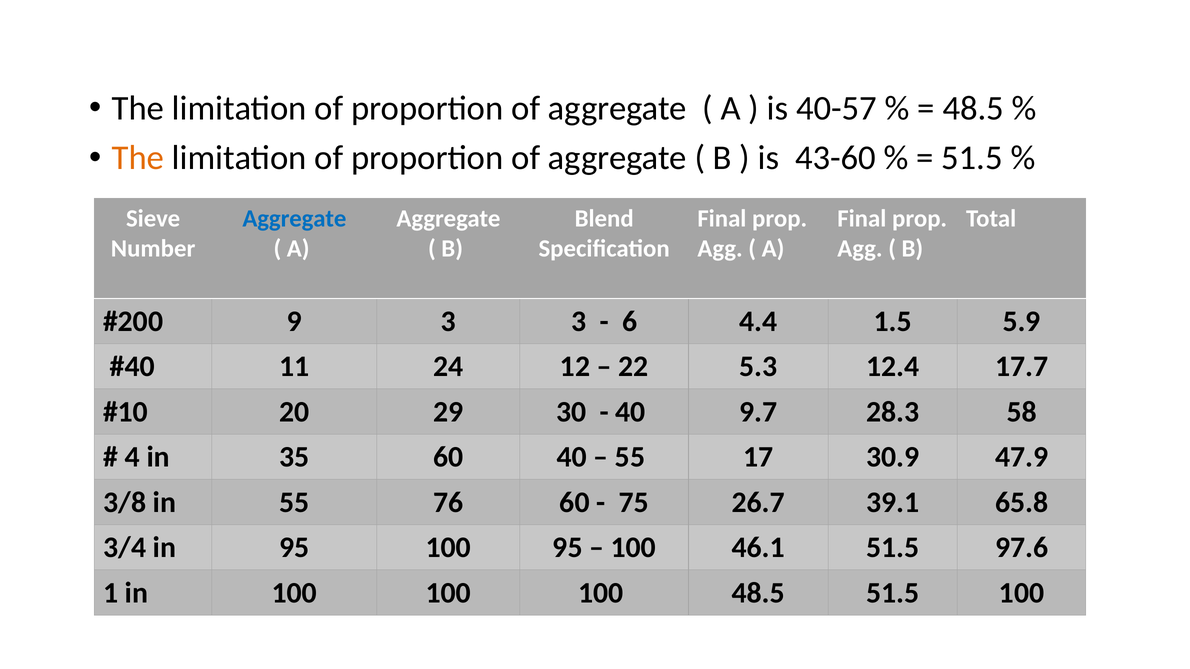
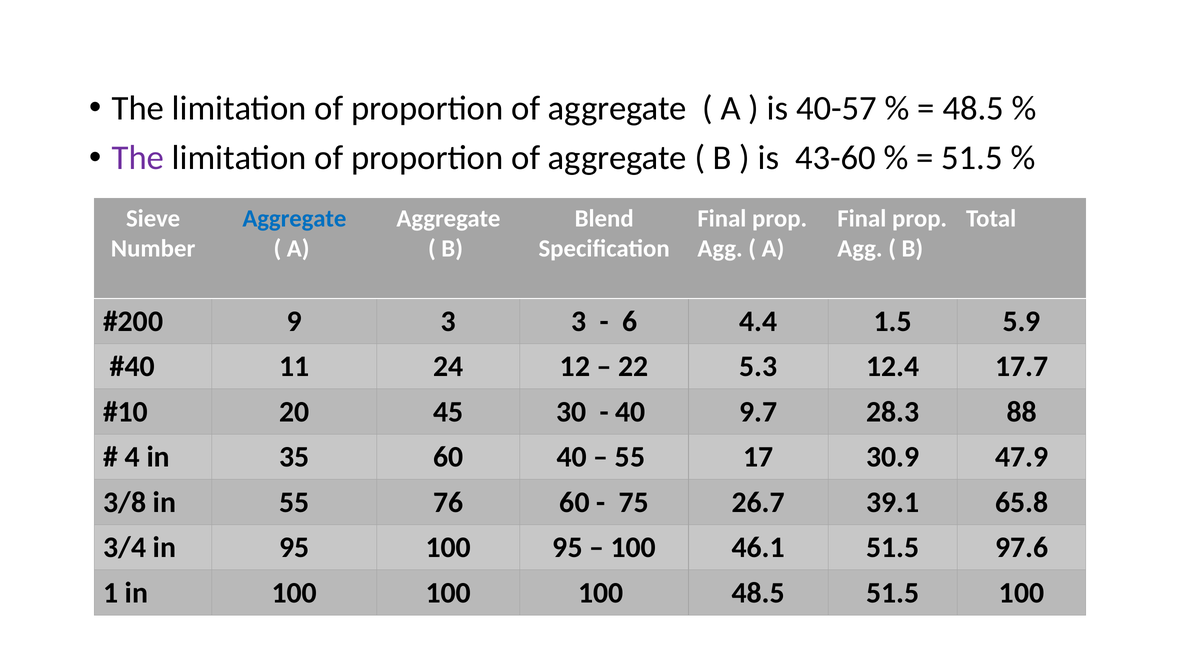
The colour: orange -> purple (138, 158)
29: 29 -> 45 (448, 412)
58: 58 -> 88 (1022, 412)
